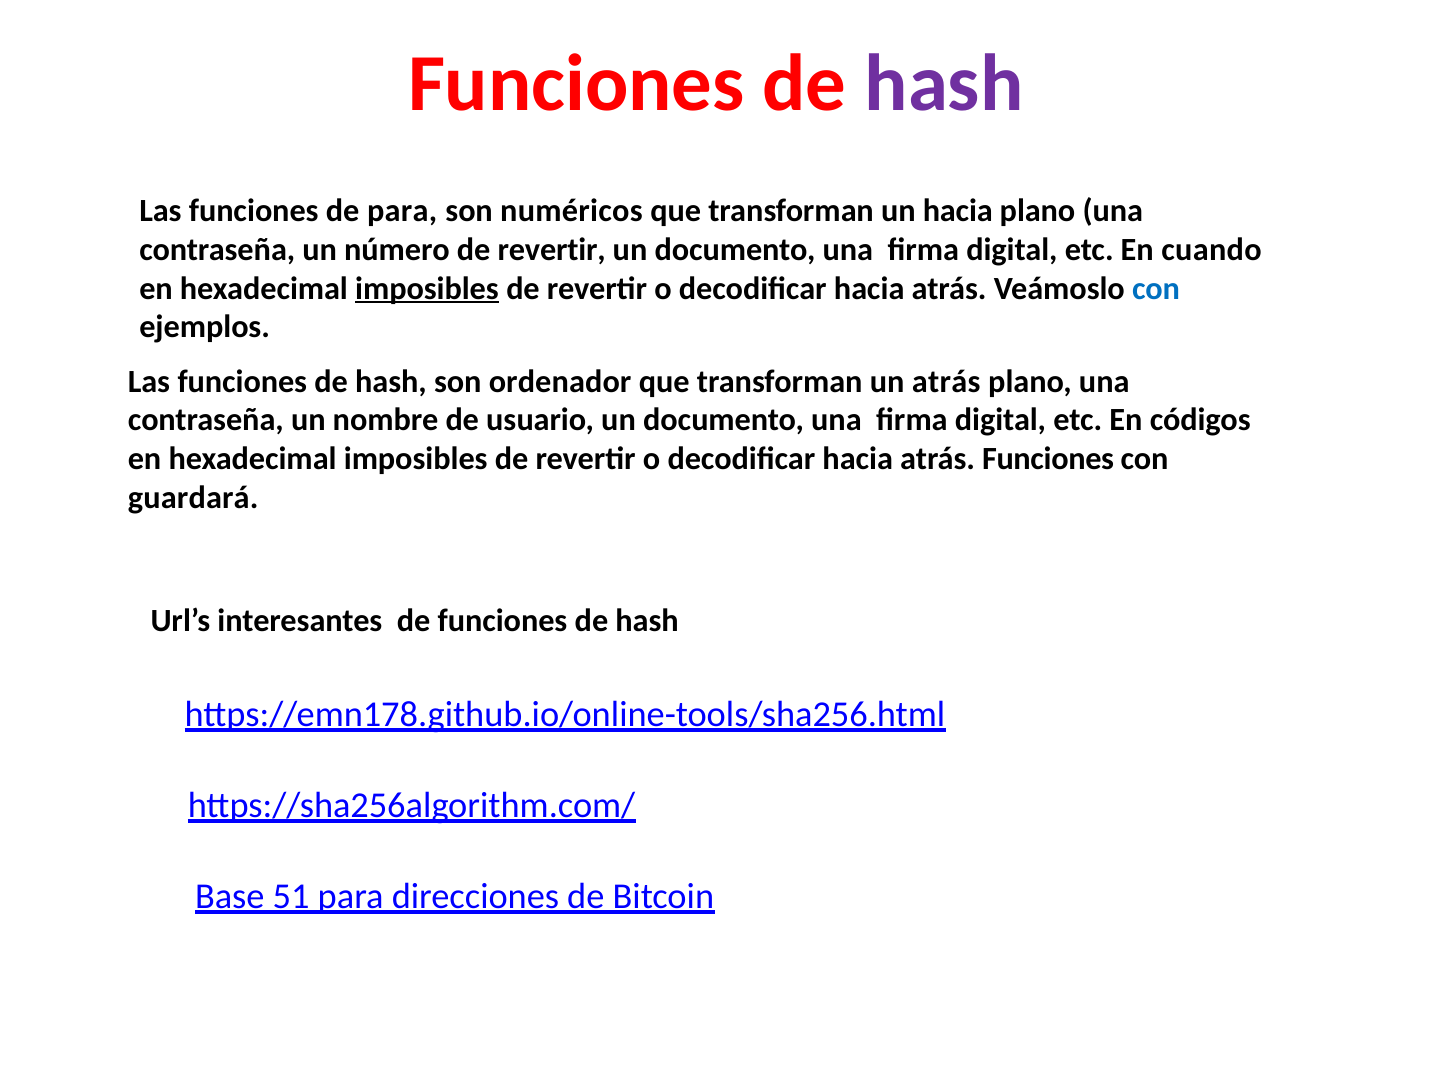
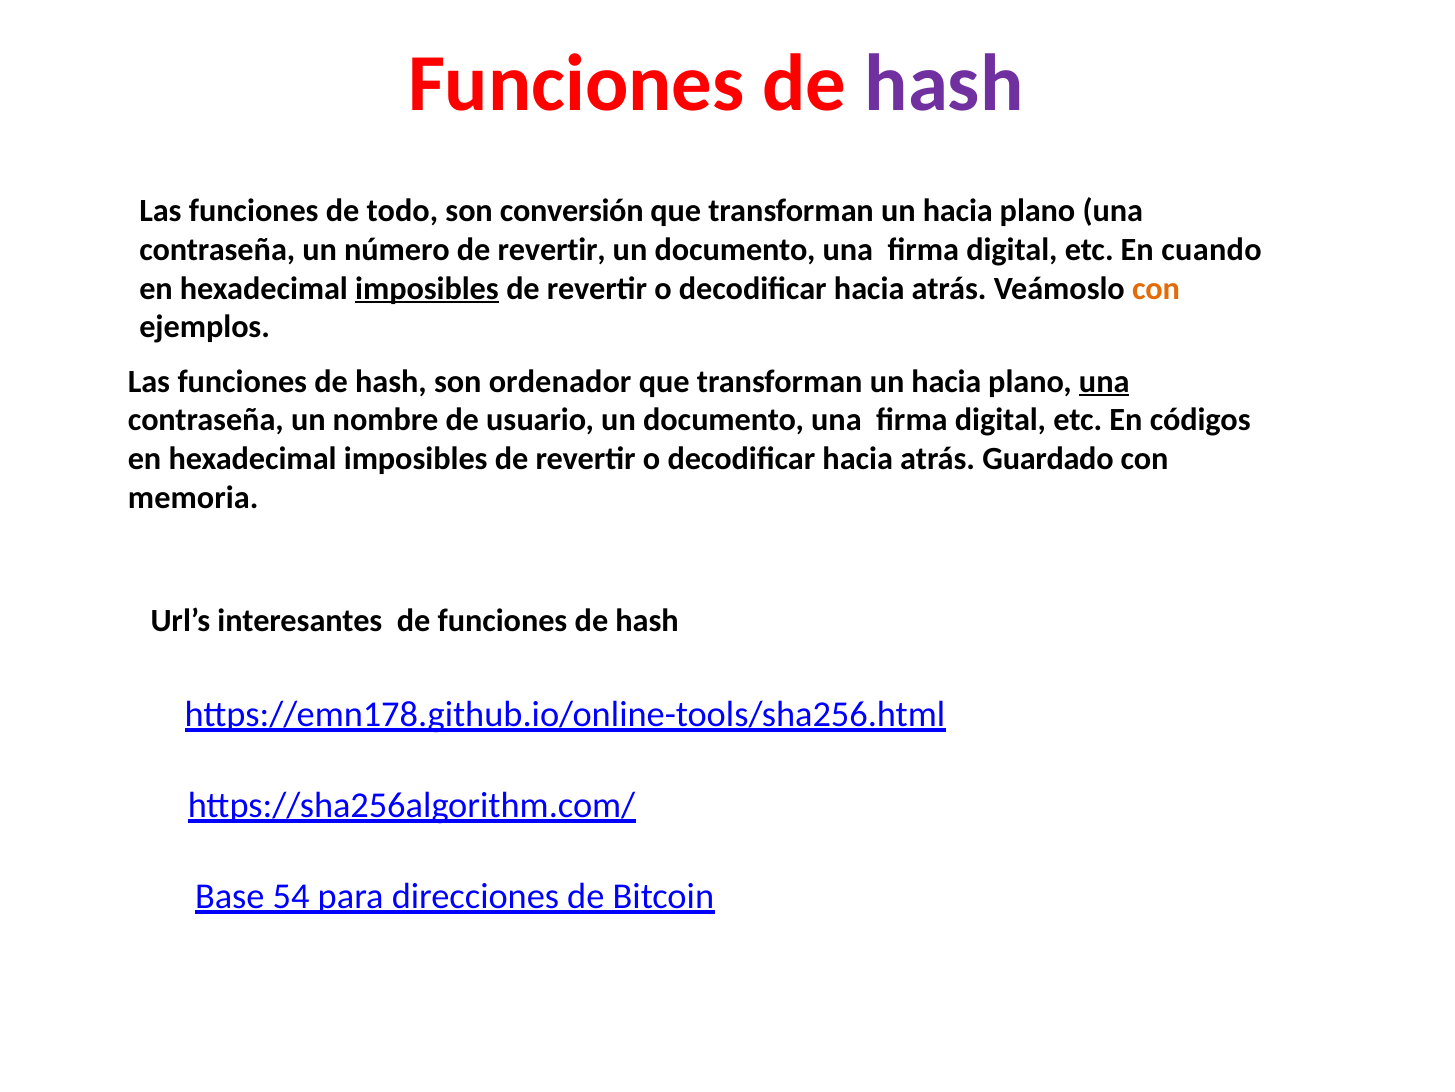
de para: para -> todo (402, 211)
numéricos: numéricos -> conversión (572, 211)
con colour: blue -> orange (1156, 288)
atrás: atrás -> hacia (946, 381)
una underline: none -> present (1104, 381)
atrás Funciones: Funciones -> Guardado (1048, 459)
guardará: guardará -> memoria (193, 497)
51: 51 -> 54 (291, 895)
